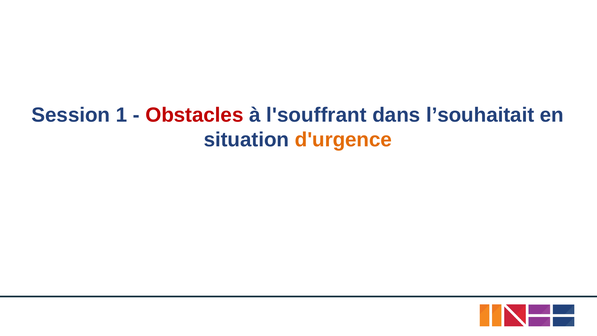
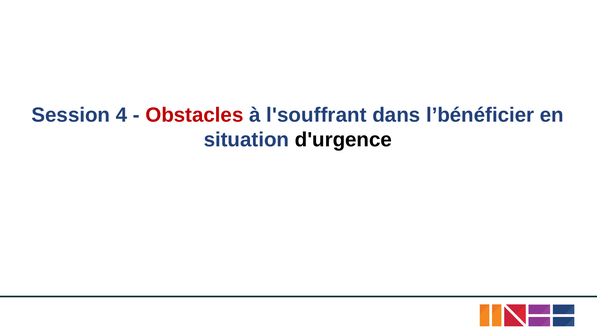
1: 1 -> 4 (122, 115)
l’souhaitait: l’souhaitait -> l’bénéficier (480, 115)
d'urgence colour: orange -> black (343, 140)
